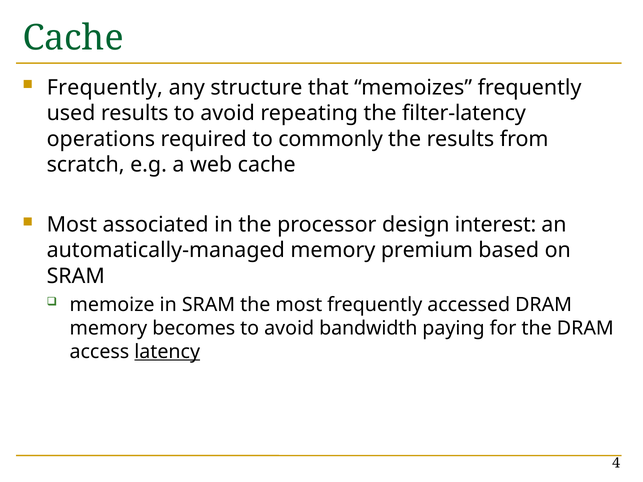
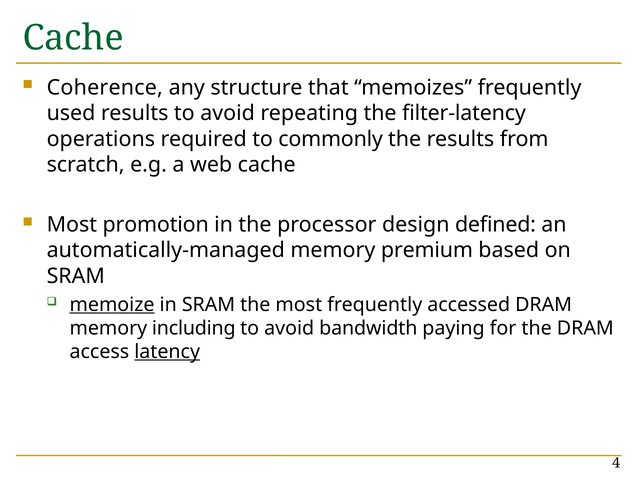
Frequently: Frequently -> Coherence (105, 88)
associated: associated -> promotion (156, 225)
interest: interest -> defined (495, 225)
memoize underline: none -> present (112, 305)
becomes: becomes -> including (194, 328)
